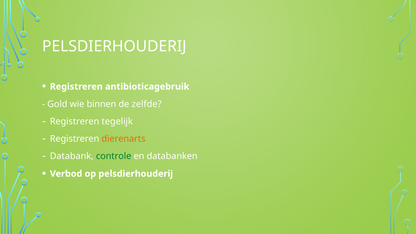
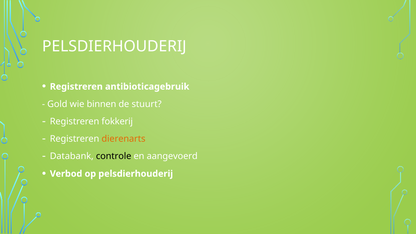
zelfde: zelfde -> stuurt (147, 104)
tegelijk: tegelijk -> fokkerij (117, 121)
controle colour: green -> black (114, 156)
databanken: databanken -> aangevoerd (172, 156)
